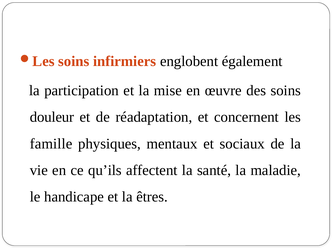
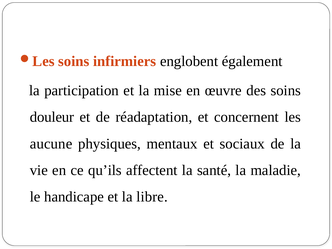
famille: famille -> aucune (51, 144)
êtres: êtres -> libre (152, 197)
